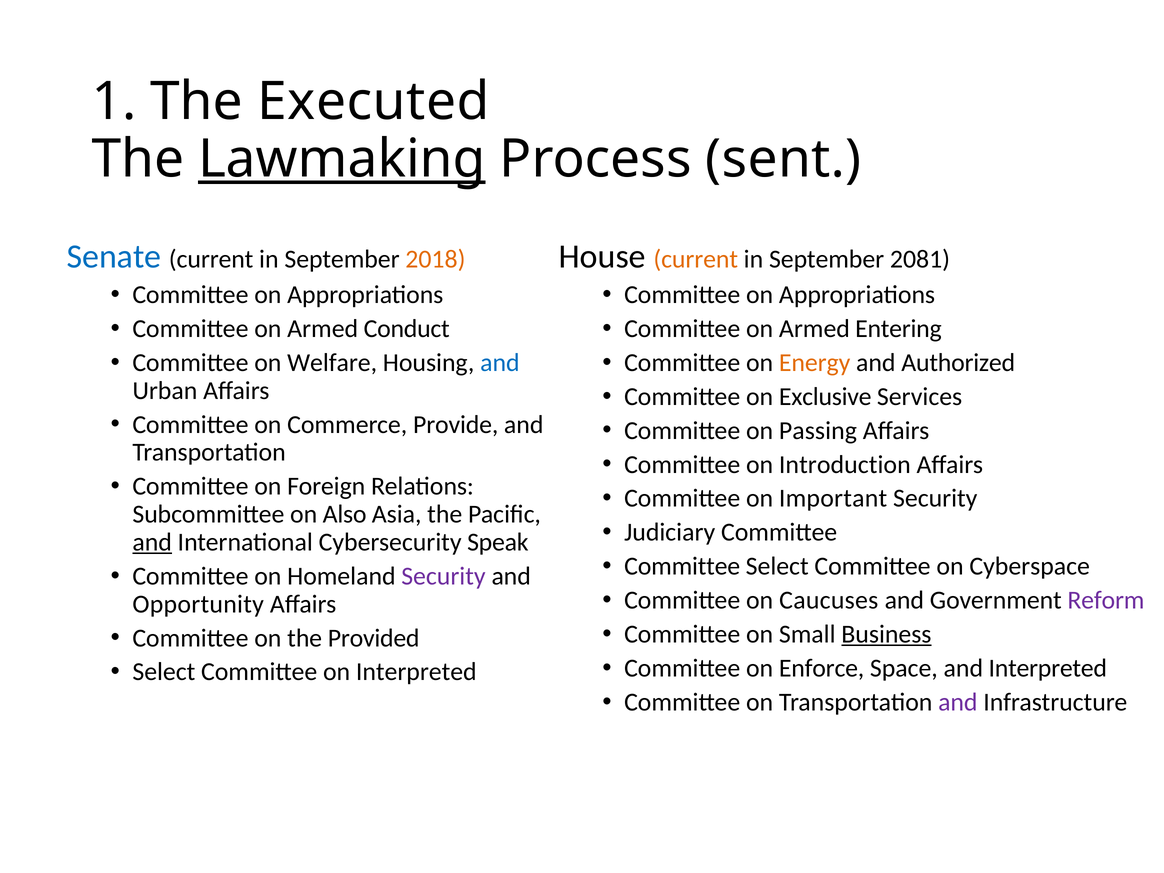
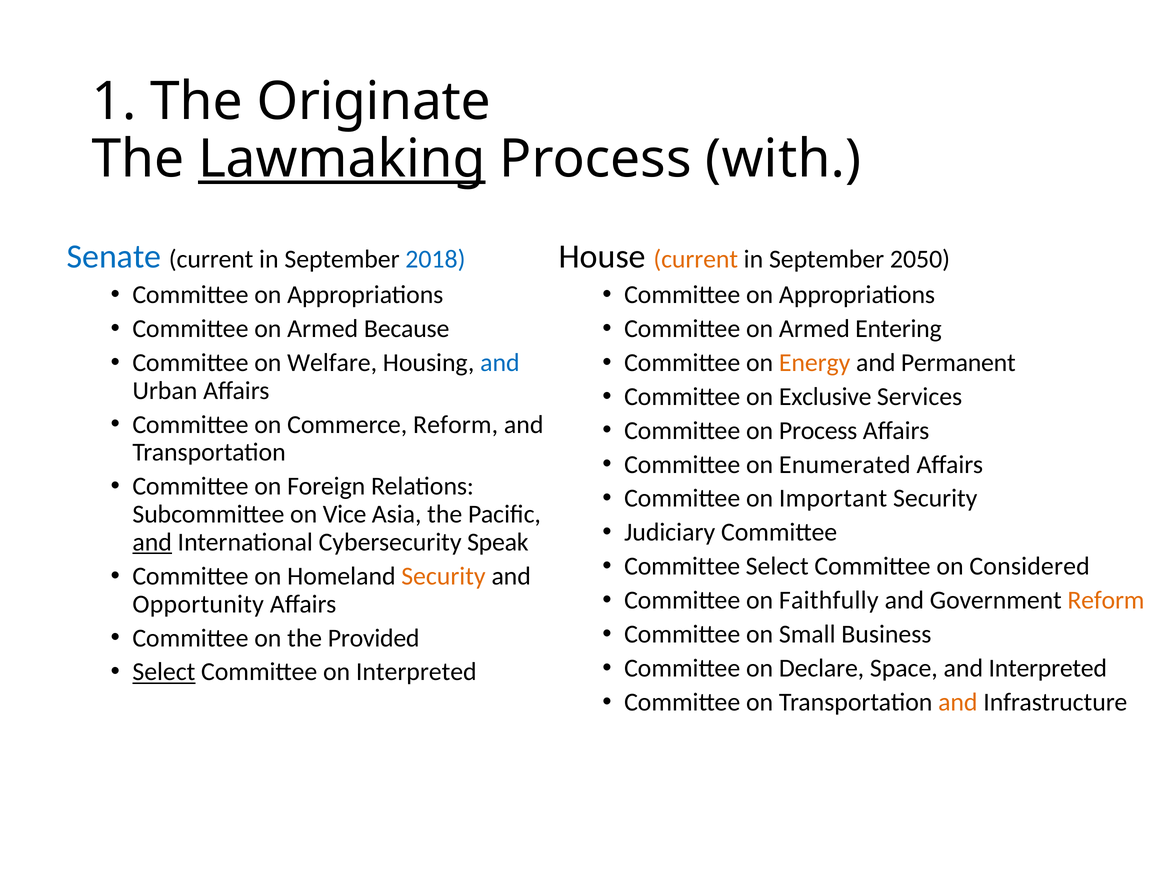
Executed: Executed -> Originate (374, 102)
sent: sent -> with (783, 159)
2018 colour: orange -> blue (435, 259)
2081: 2081 -> 2050 (920, 259)
Conduct: Conduct -> Because (407, 329)
Authorized: Authorized -> Permanent (958, 363)
Commerce Provide: Provide -> Reform (456, 424)
on Passing: Passing -> Process (818, 431)
Introduction: Introduction -> Enumerated (845, 464)
Also: Also -> Vice (345, 514)
Cyberspace: Cyberspace -> Considered (1030, 566)
Security colour: purple -> orange (443, 576)
Caucuses: Caucuses -> Faithfully (829, 600)
Reform colour: purple -> orange (1106, 600)
Business underline: present -> none (886, 634)
Enforce: Enforce -> Declare (822, 668)
Select underline: none -> present (164, 672)
and colour: purple -> orange (958, 702)
